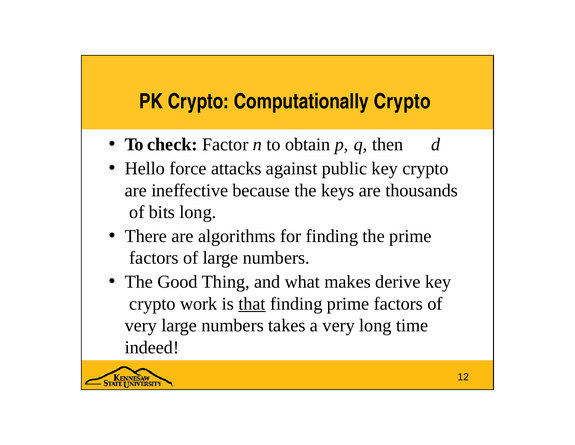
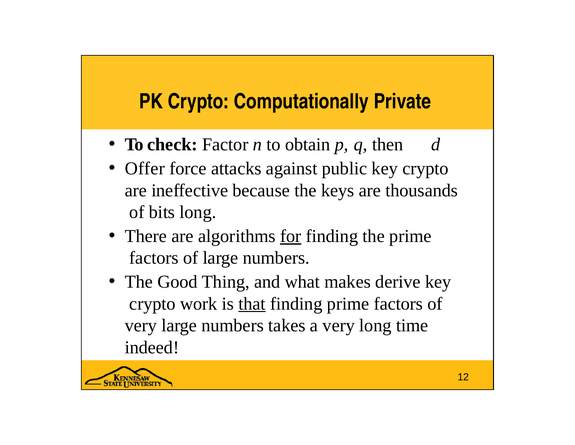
Computationally Crypto: Crypto -> Private (402, 101)
Hello: Hello -> Offer (145, 168)
for underline: none -> present (291, 236)
